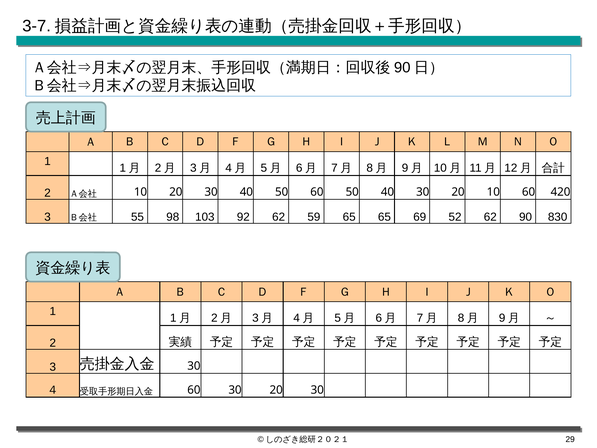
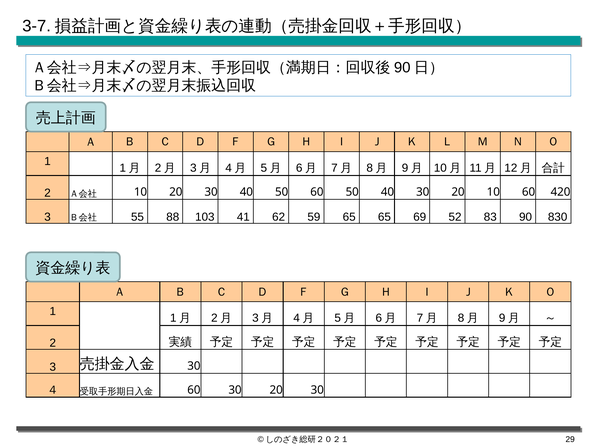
98: 98 -> 88 (173, 217)
92: 92 -> 41 (243, 217)
52 62: 62 -> 83 (490, 217)
